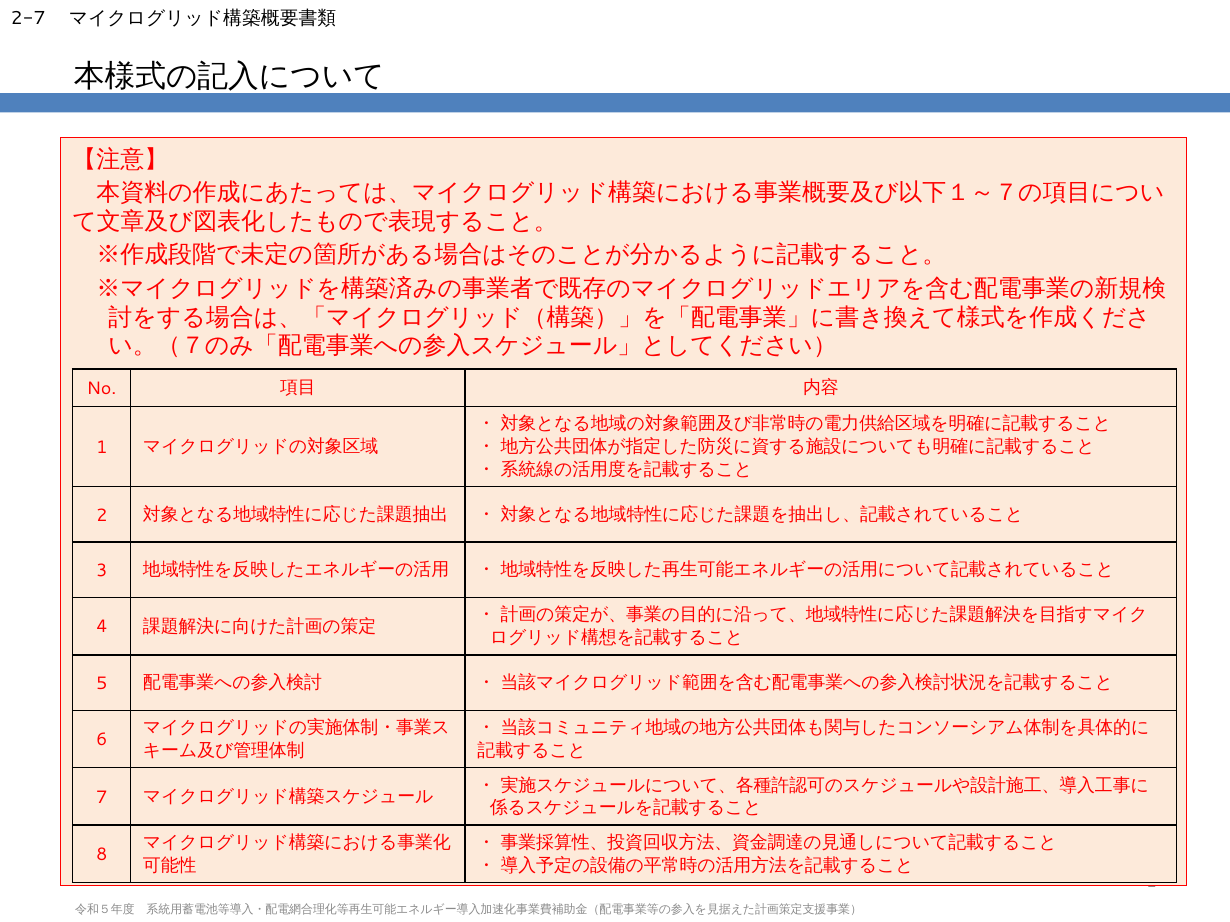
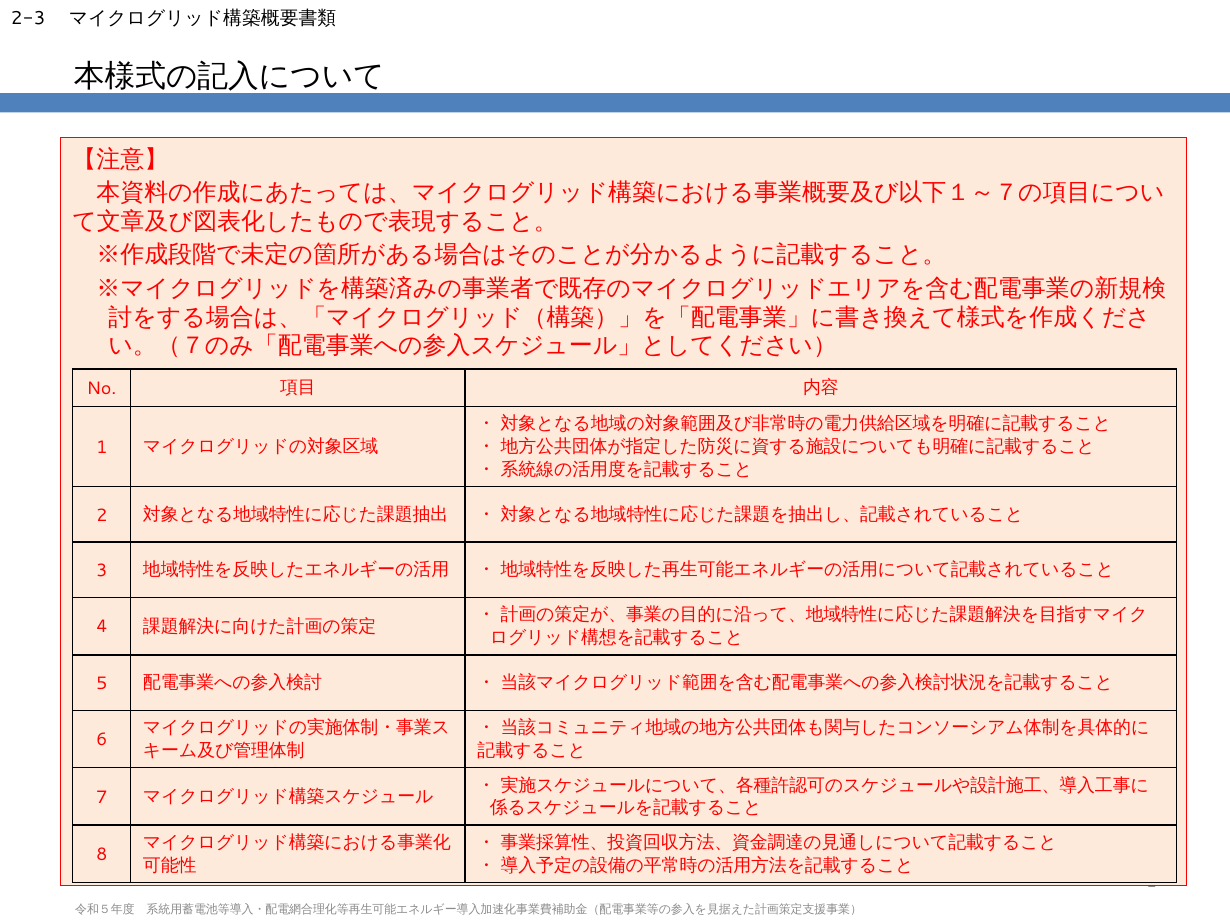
2-7: 2-7 -> 2-3 (28, 19)
